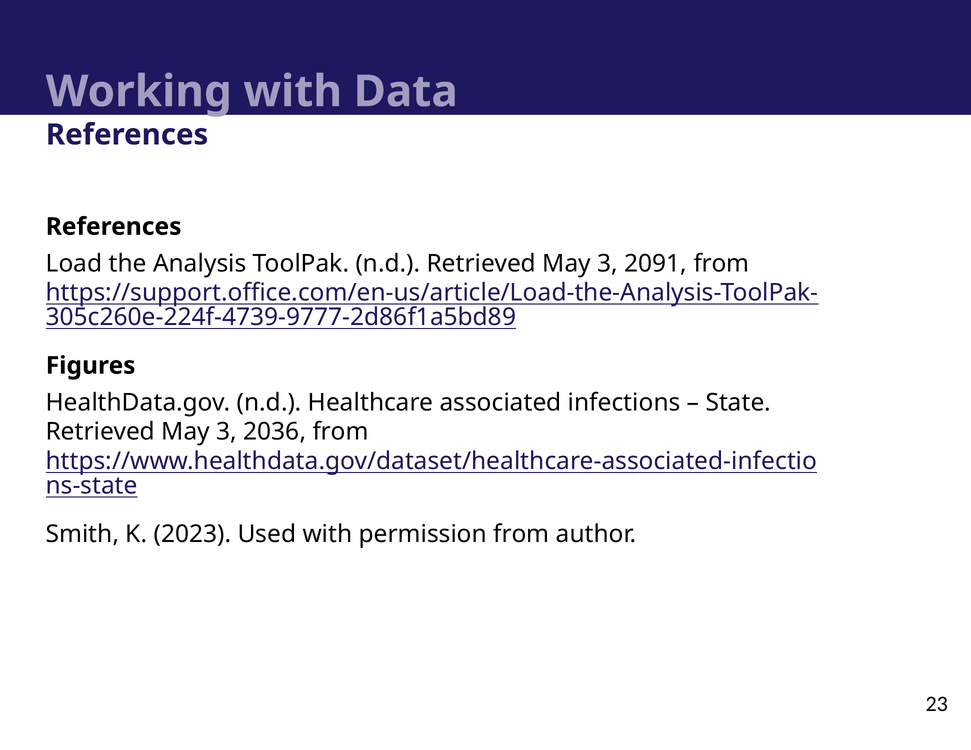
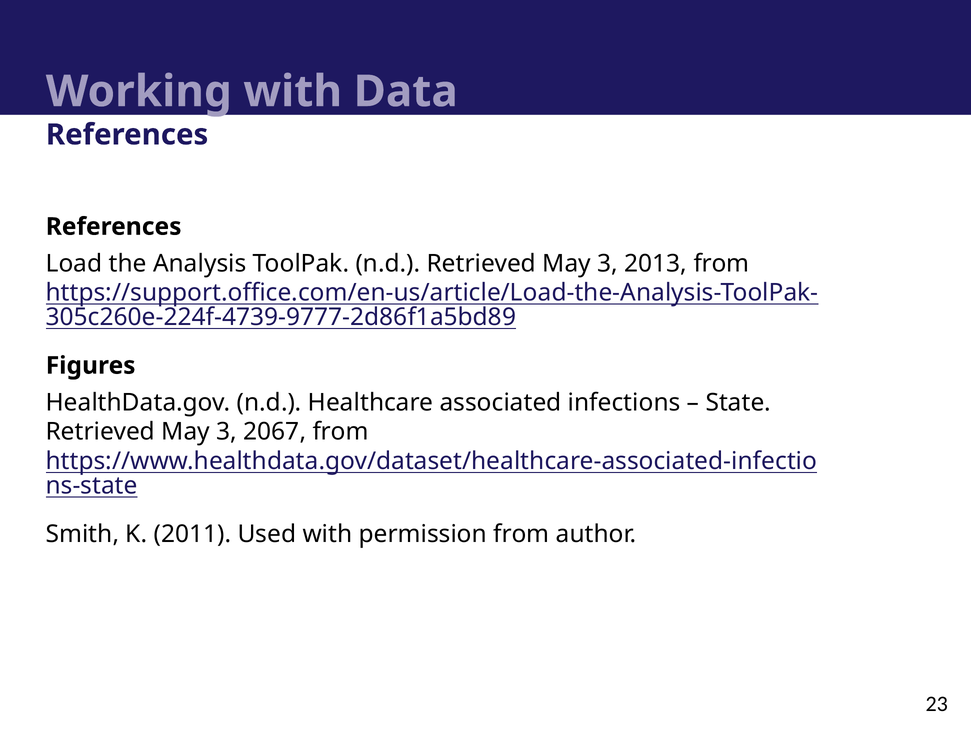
2091: 2091 -> 2013 (656, 264)
2036: 2036 -> 2067 (275, 432)
2023: 2023 -> 2011 (192, 534)
